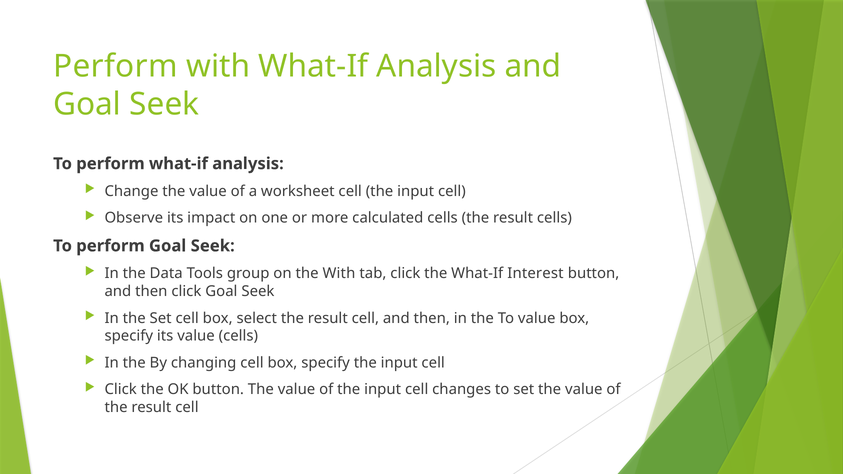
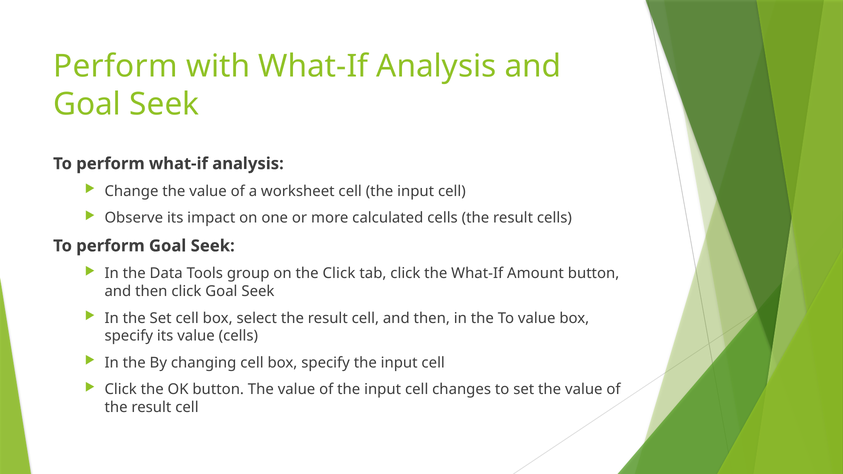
the With: With -> Click (339, 274)
Interest: Interest -> Amount (535, 274)
